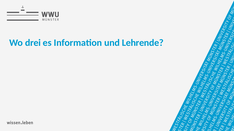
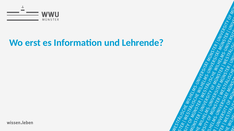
drei: drei -> erst (33, 43)
